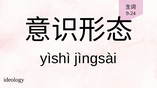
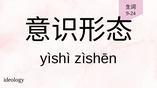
jìngsài: jìngsài -> zìshēn (96, 59)
